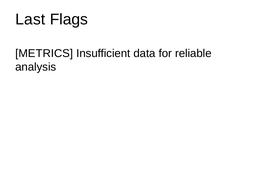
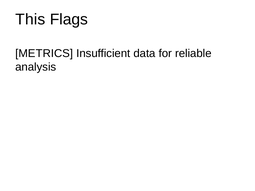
Last: Last -> This (30, 19)
